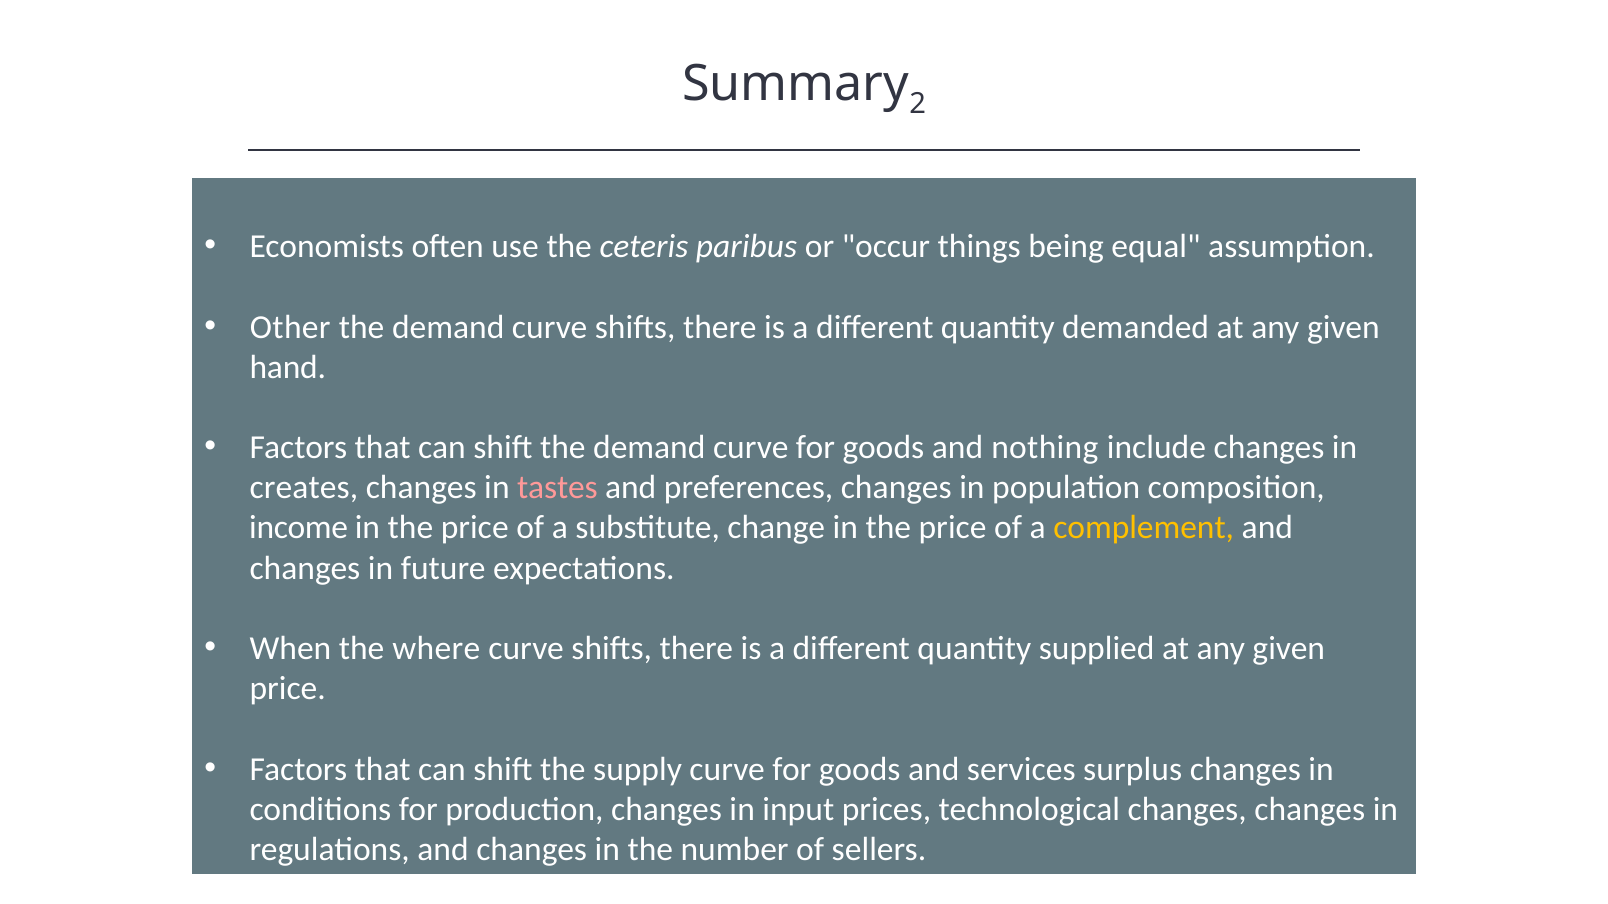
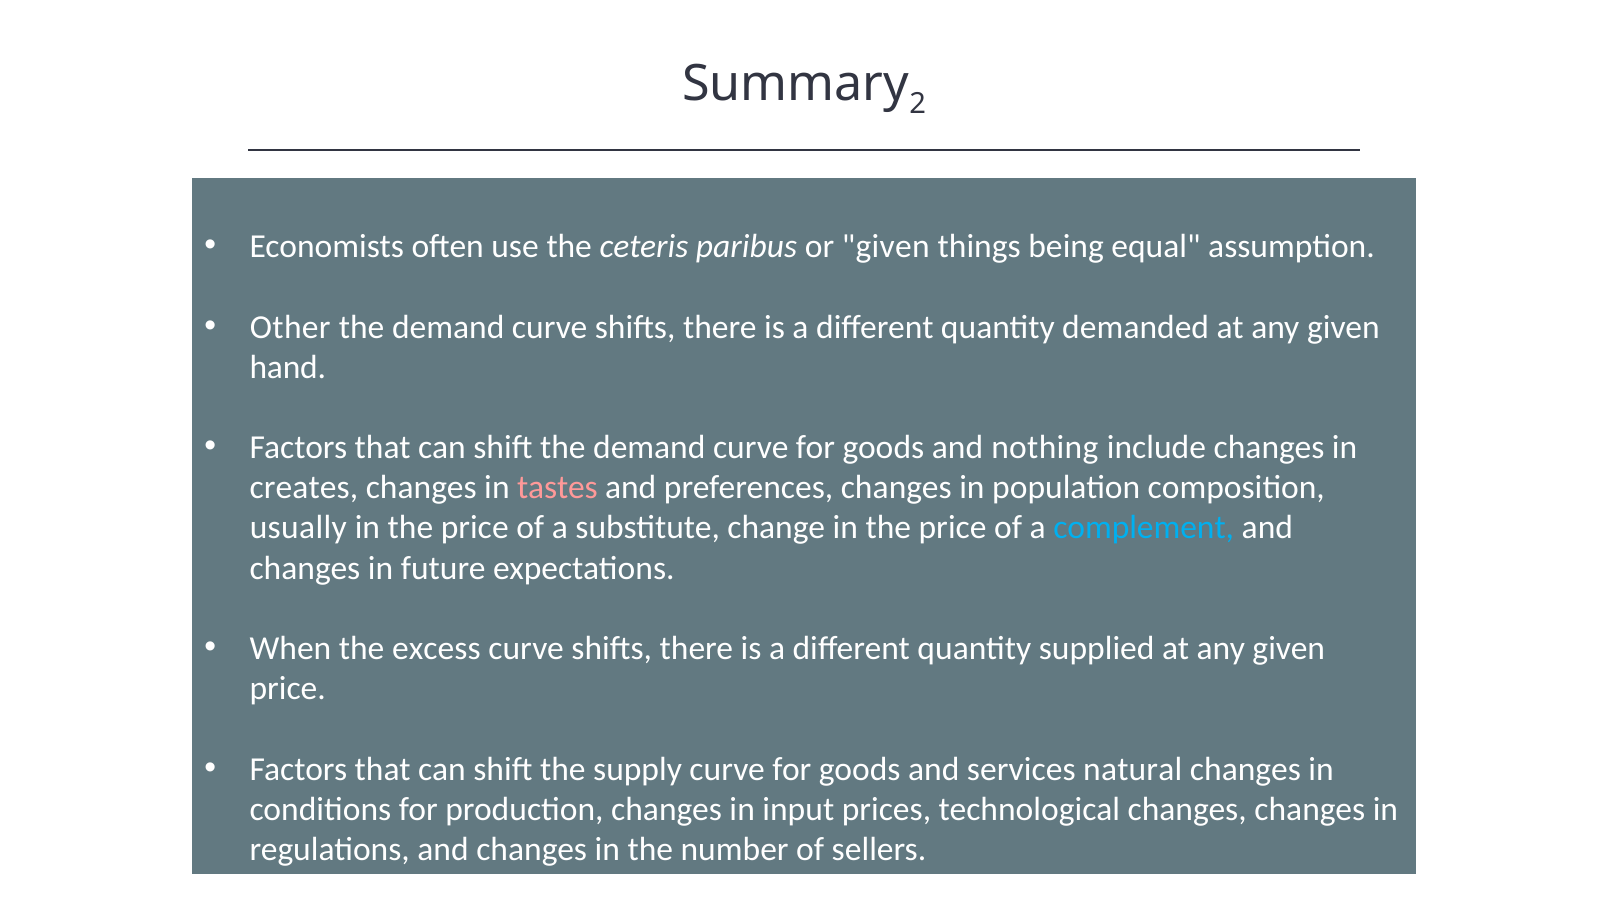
or occur: occur -> given (886, 247)
income: income -> usually (298, 528)
complement colour: yellow -> light blue (1144, 528)
where: where -> excess (436, 649)
surplus: surplus -> natural (1133, 770)
